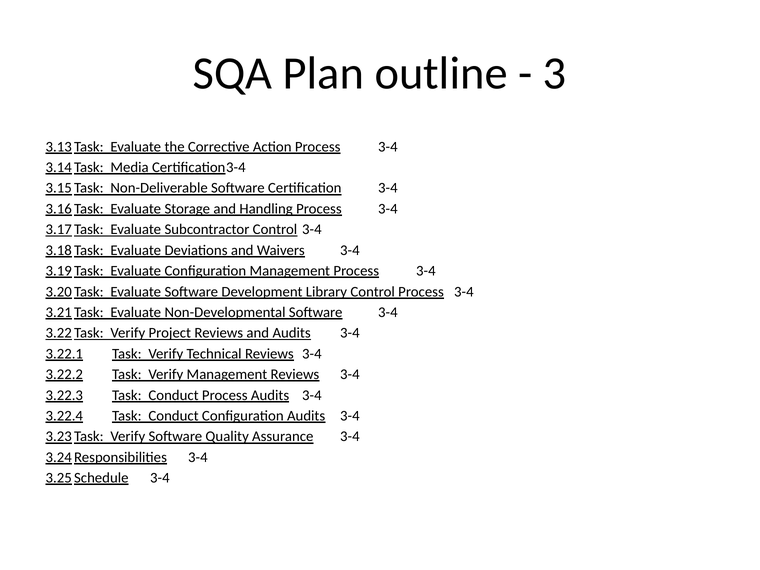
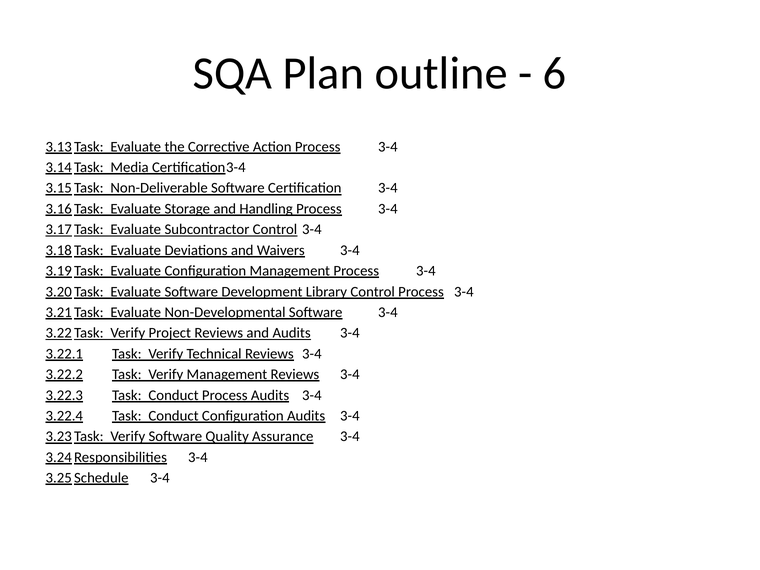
3: 3 -> 6 (555, 74)
